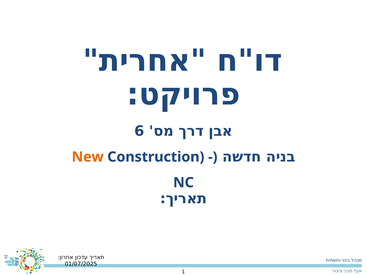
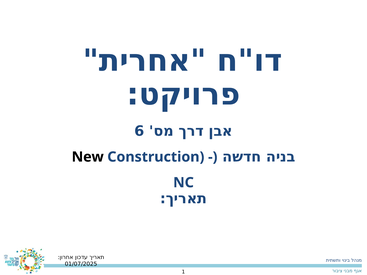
New colour: orange -> black (88, 157)
